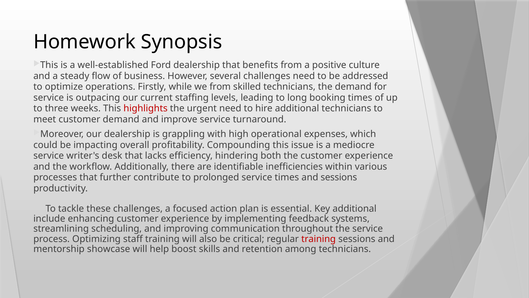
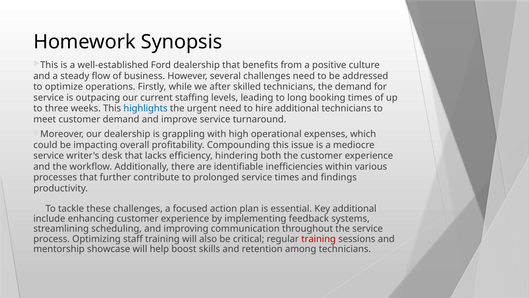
we from: from -> after (220, 87)
highlights colour: red -> blue (146, 108)
and sessions: sessions -> findings (339, 177)
